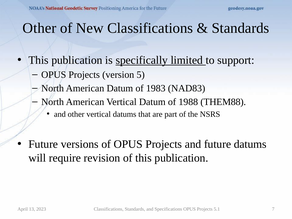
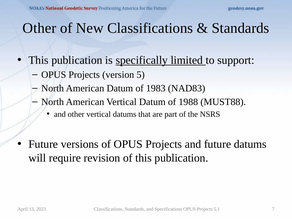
THEM88: THEM88 -> MUST88 (223, 102)
